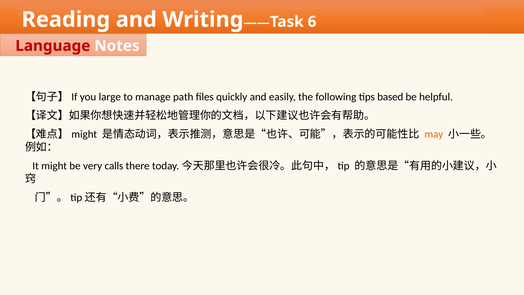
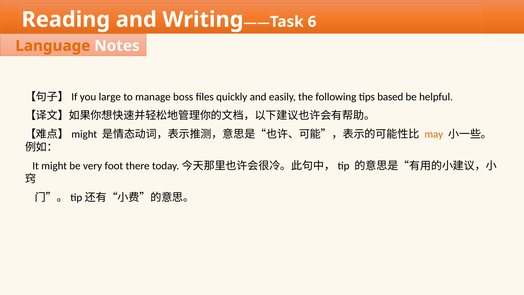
Language colour: red -> orange (53, 46)
path: path -> boss (183, 97)
calls: calls -> foot (114, 166)
